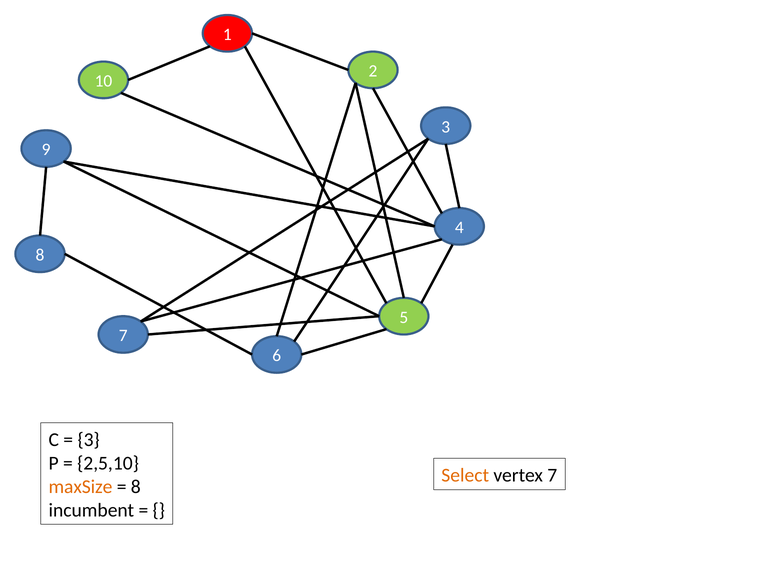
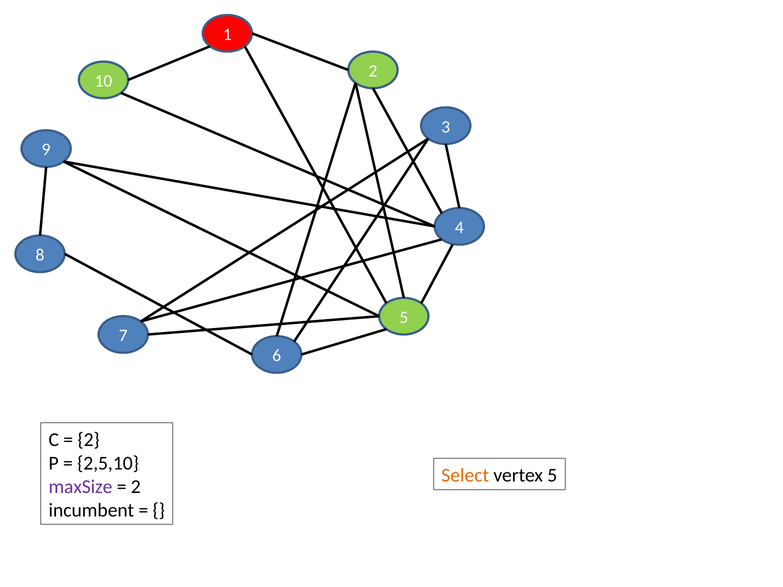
3: 3 -> 2 (89, 440)
vertex 7: 7 -> 5 (552, 476)
maxSize colour: orange -> purple (80, 487)
8: 8 -> 2 (136, 487)
